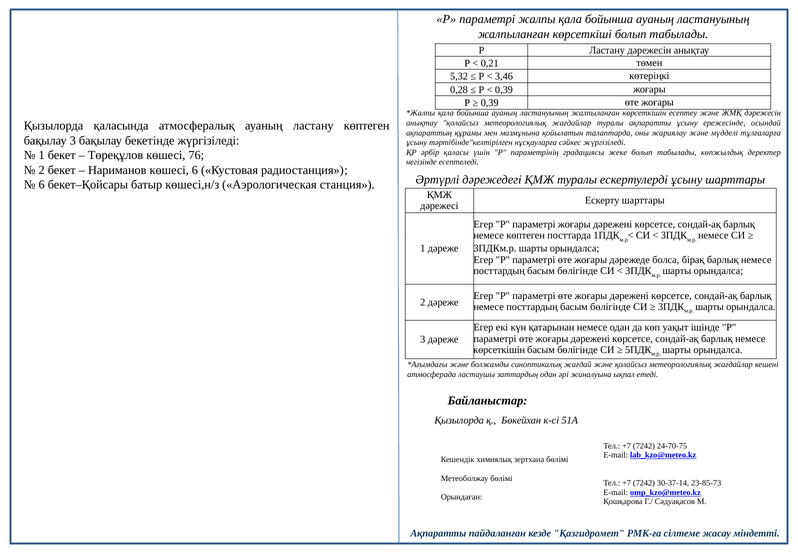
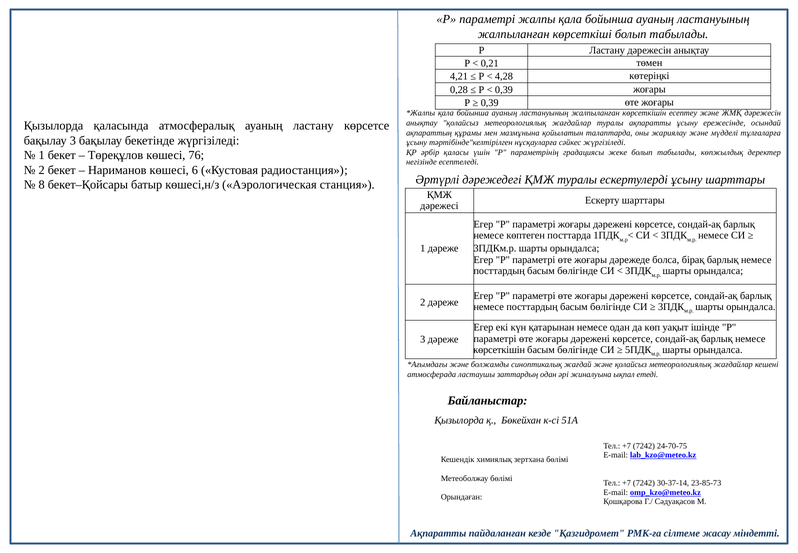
5,32: 5,32 -> 4,21 (459, 76)
3,46: 3,46 -> 4,28 (504, 76)
ластану көптеген: көптеген -> көрсетсе (367, 126)
6: 6 -> 8 (42, 185)
